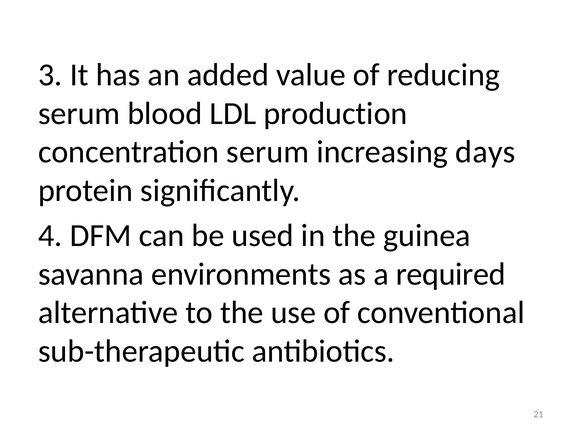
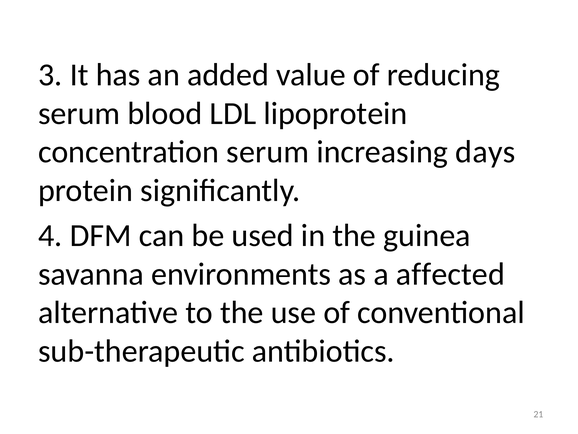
production: production -> lipoprotein (335, 113)
required: required -> affected (450, 274)
